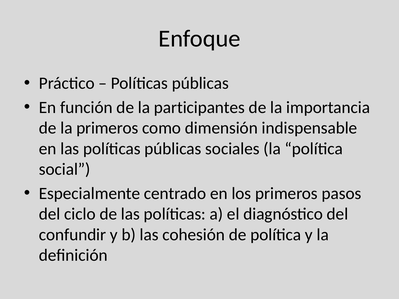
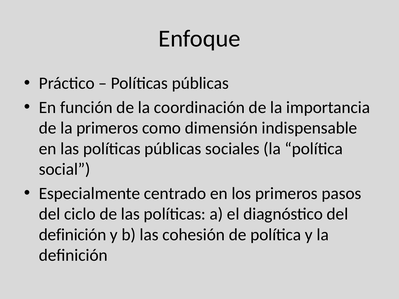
participantes: participantes -> coordinación (199, 108)
confundir: confundir -> definición (73, 235)
